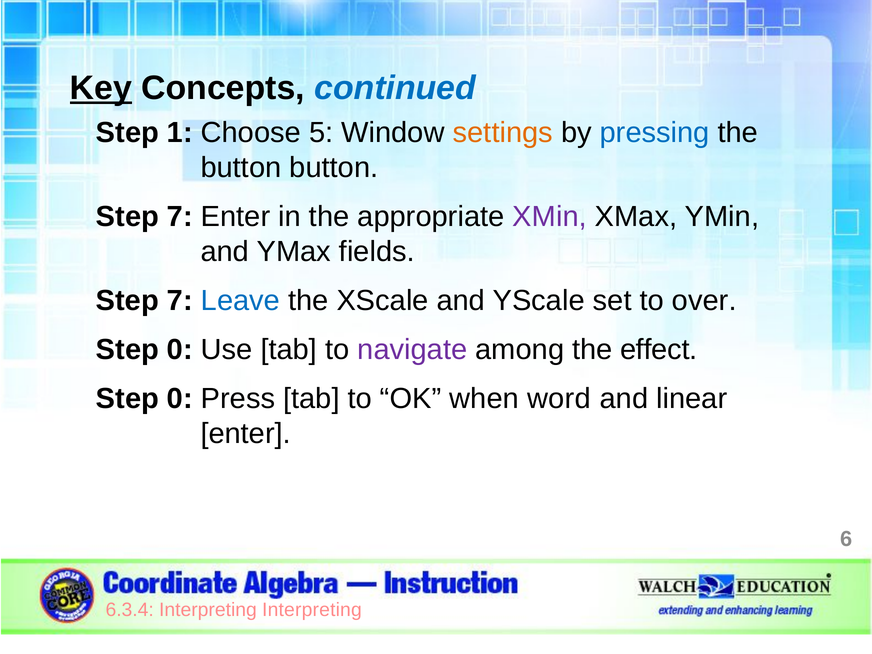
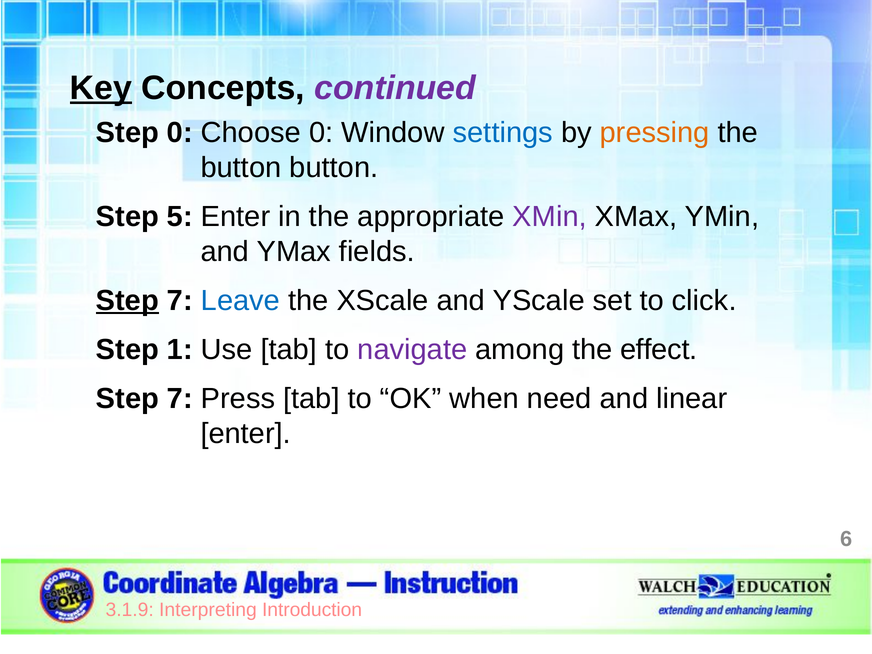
continued colour: blue -> purple (395, 88)
Step 1: 1 -> 0 (180, 133)
Choose 5: 5 -> 0 (321, 133)
settings colour: orange -> blue (503, 133)
pressing colour: blue -> orange (655, 133)
7: 7 -> 5 (180, 217)
Step underline: none -> present (127, 301)
over: over -> click (704, 301)
0: 0 -> 1 (180, 350)
0: 0 -> 7 (180, 399)
word: word -> need (559, 399)
6.3.4: 6.3.4 -> 3.1.9 (130, 610)
Interpreting Interpreting: Interpreting -> Introduction (312, 610)
